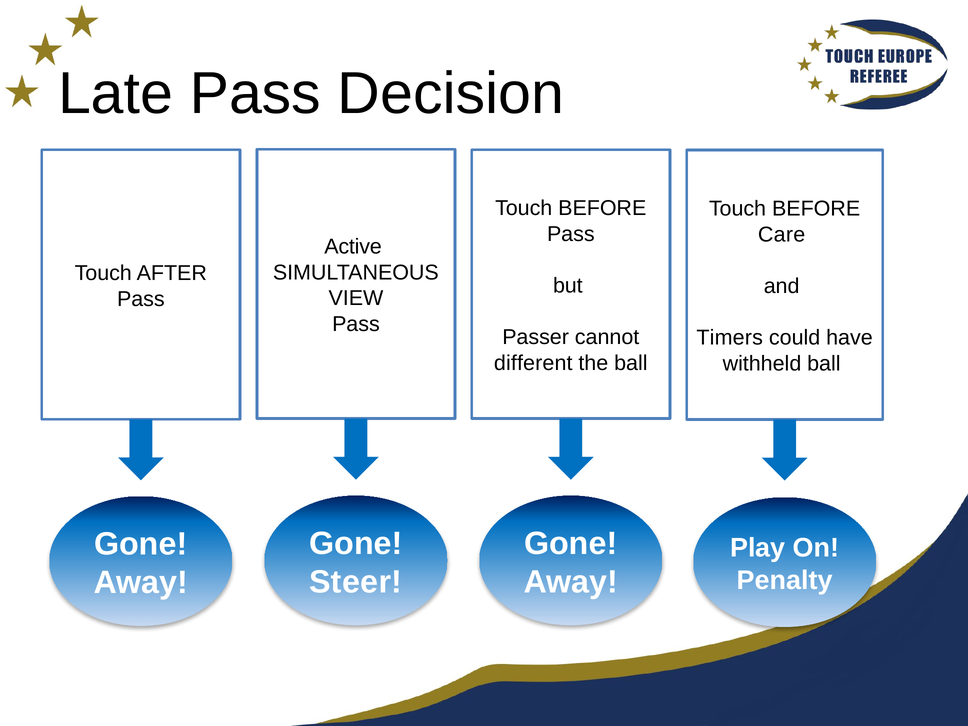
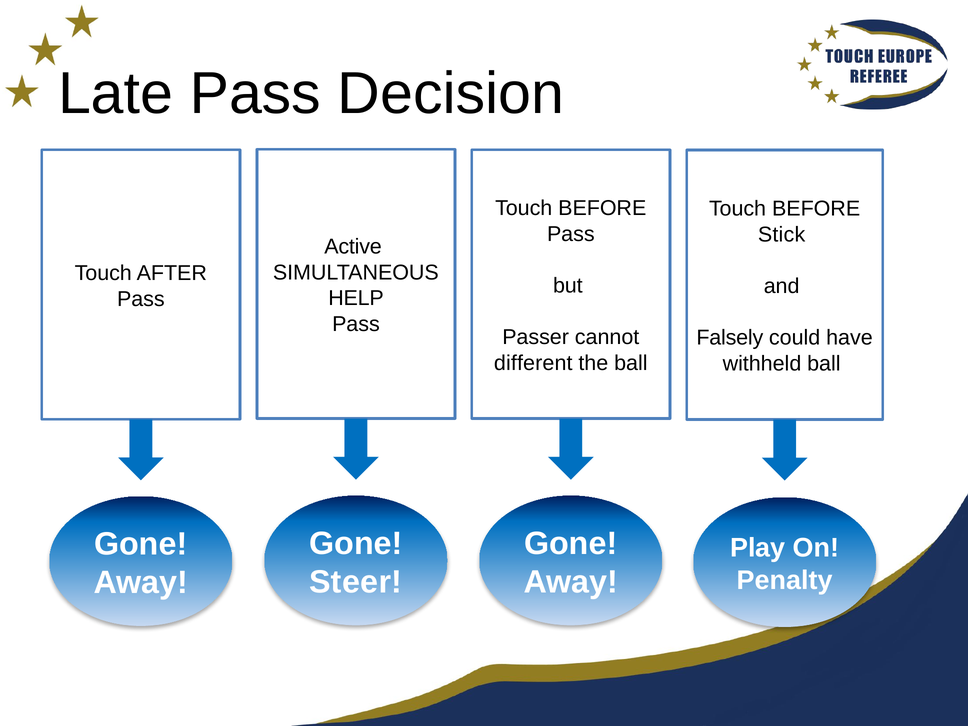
Care: Care -> Stick (782, 235)
VIEW: VIEW -> HELP (356, 298)
Timers: Timers -> Falsely (730, 338)
